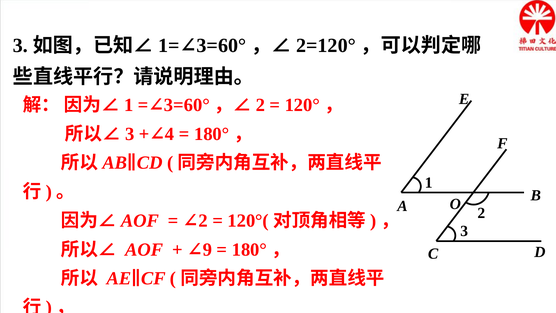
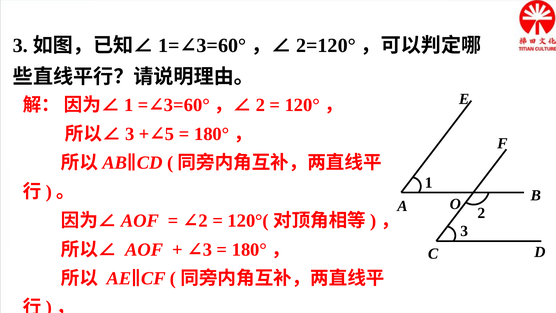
4: 4 -> 5 (170, 134)
9: 9 -> 3 (207, 249)
